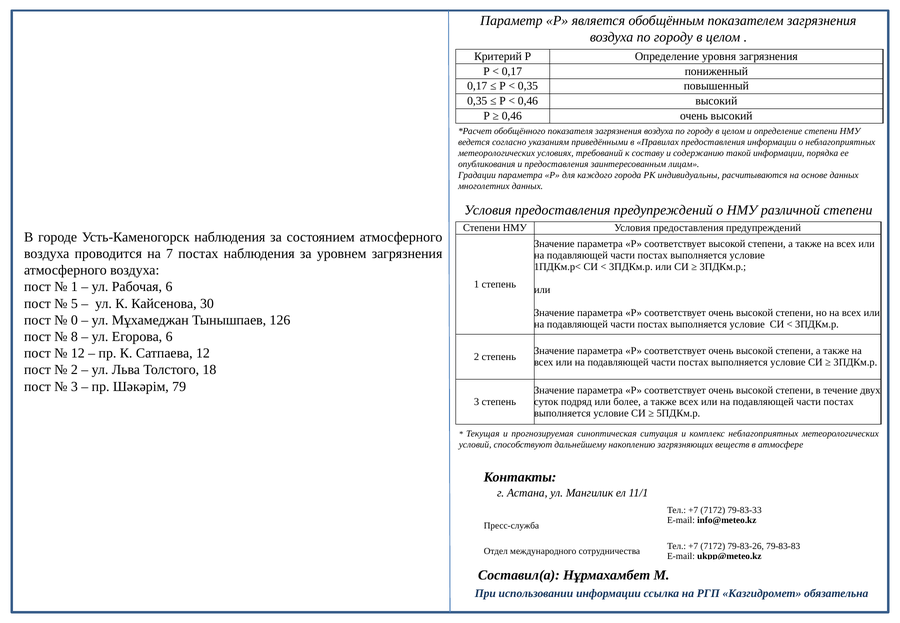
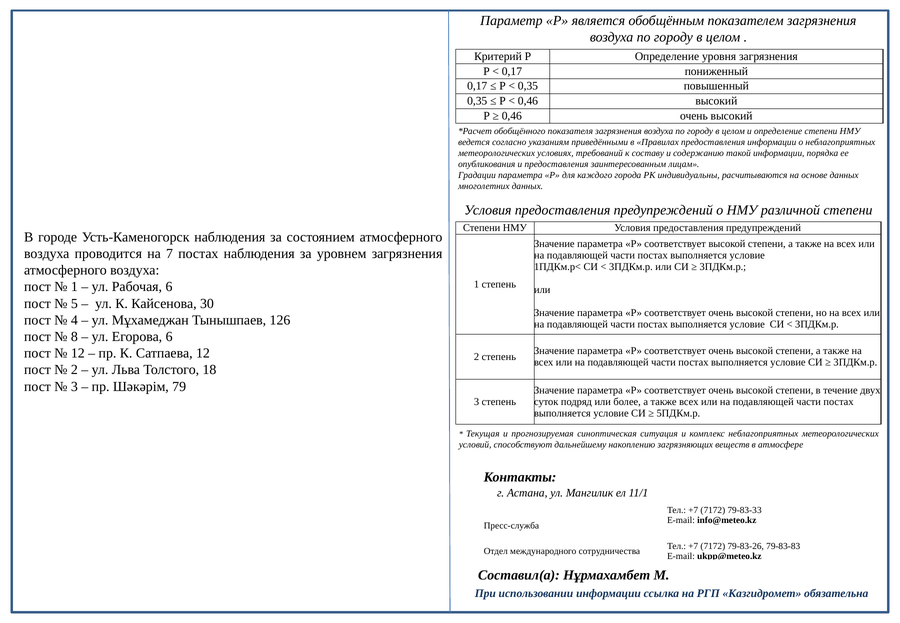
0: 0 -> 4 (74, 320)
